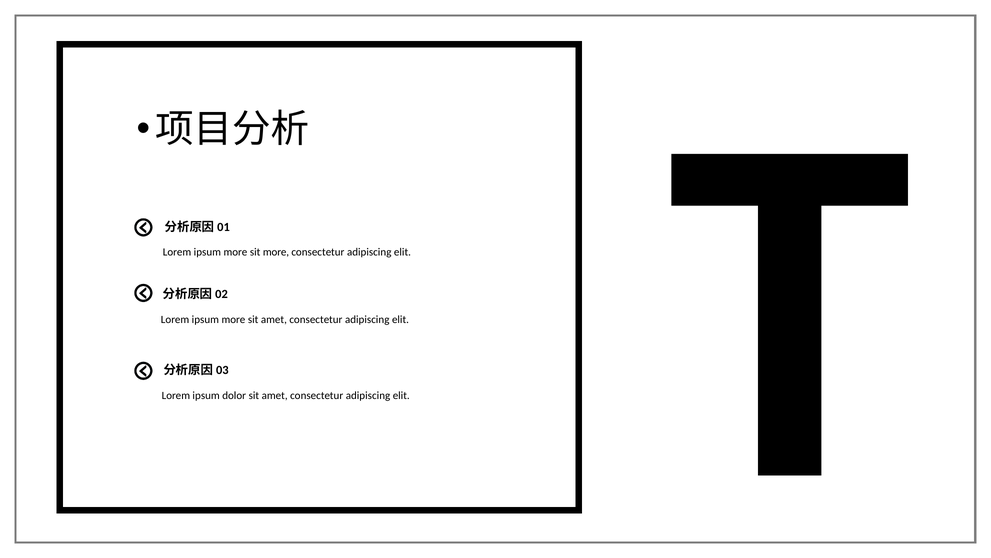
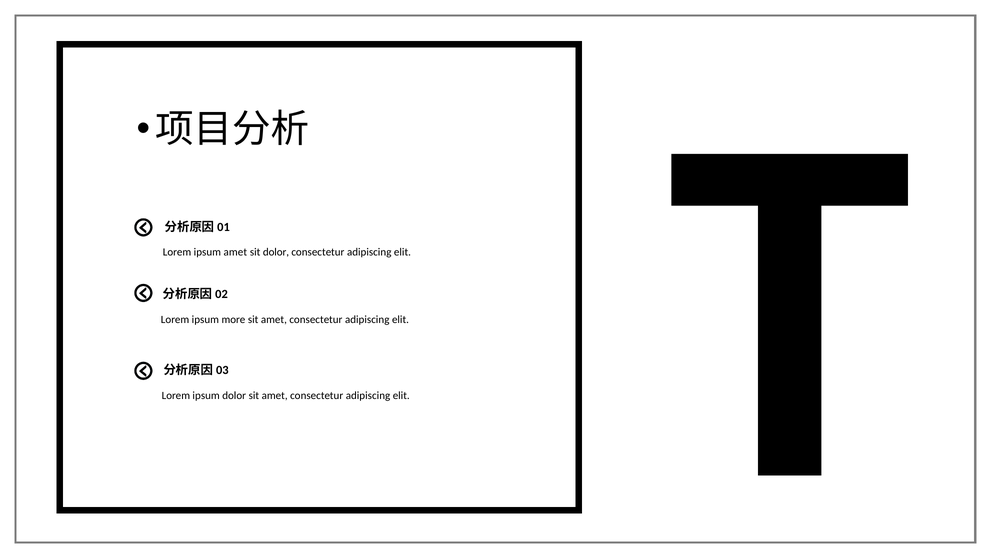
more: more -> amet (235, 252)
sit more: more -> dolor (276, 252)
